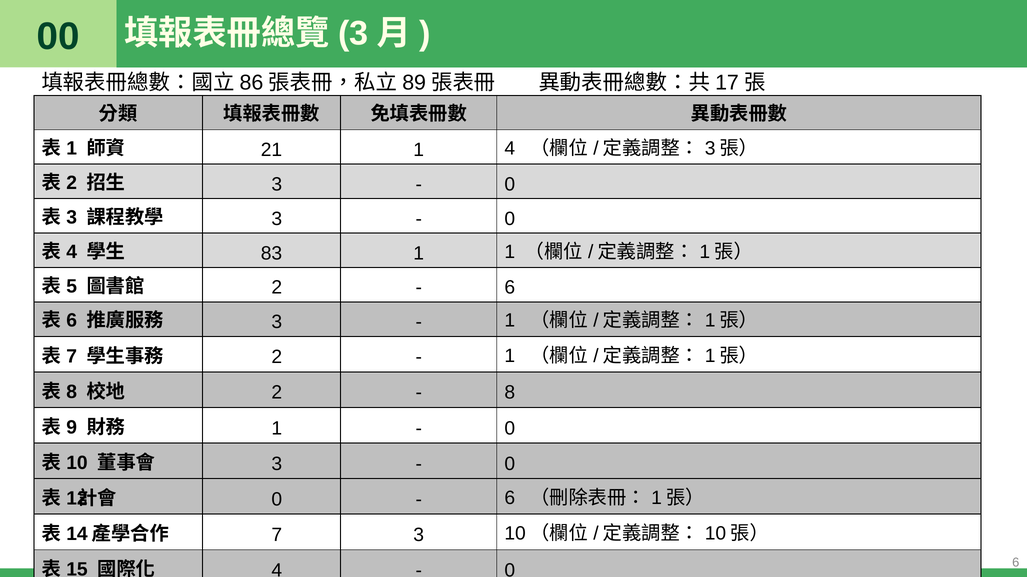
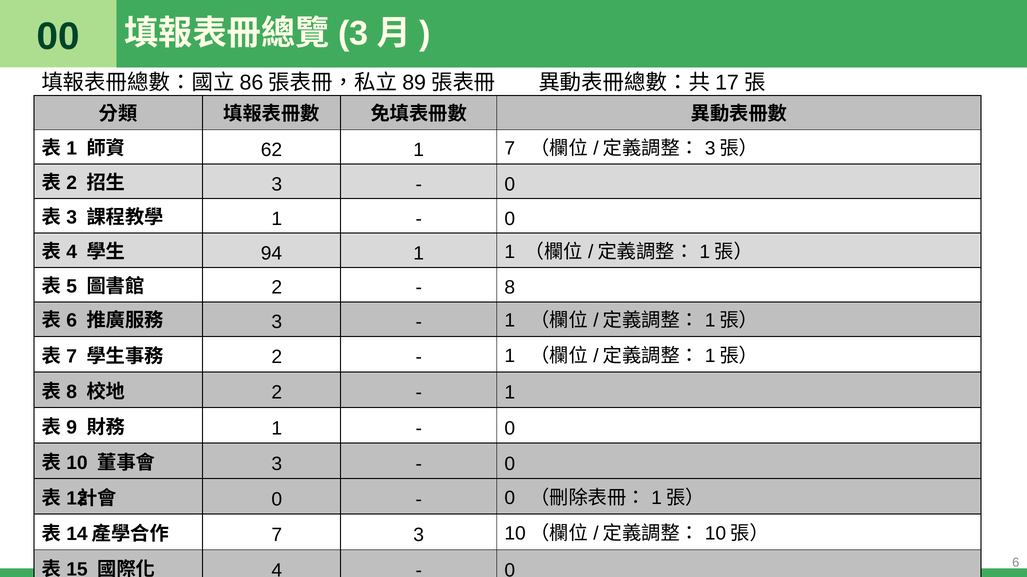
21: 21 -> 62 (271, 150)
1 4: 4 -> 7 (510, 149)
3: 3 -> 1 (277, 219)
83: 83 -> 94 (271, 253)
6: 6 -> 8 (510, 288)
8: 8 -> 1 (510, 393)
6: 6 -> 0 (510, 498)
